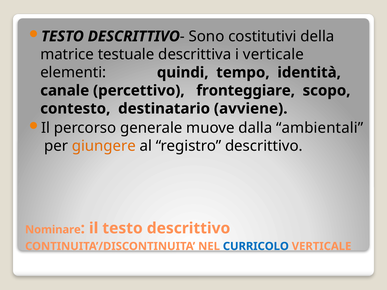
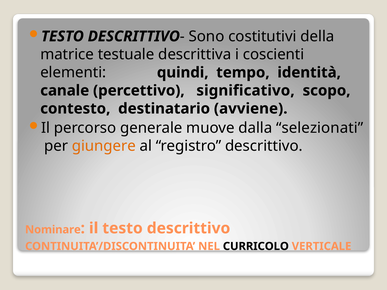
i verticale: verticale -> coscienti (274, 54)
fronteggiare: fronteggiare -> significativo (246, 91)
ambientali: ambientali -> selezionati (320, 128)
CURRICOLO colour: blue -> black (256, 246)
